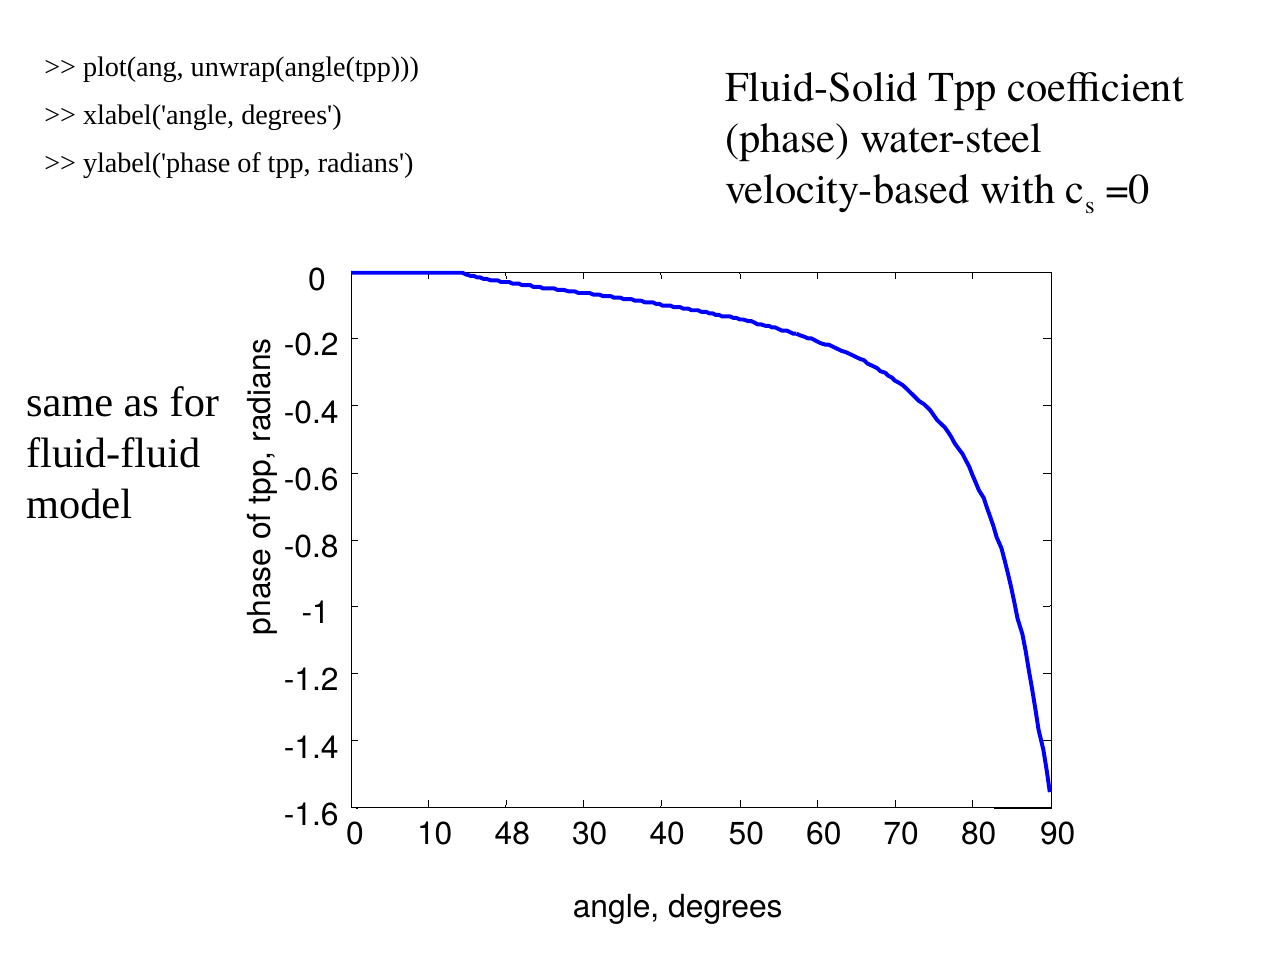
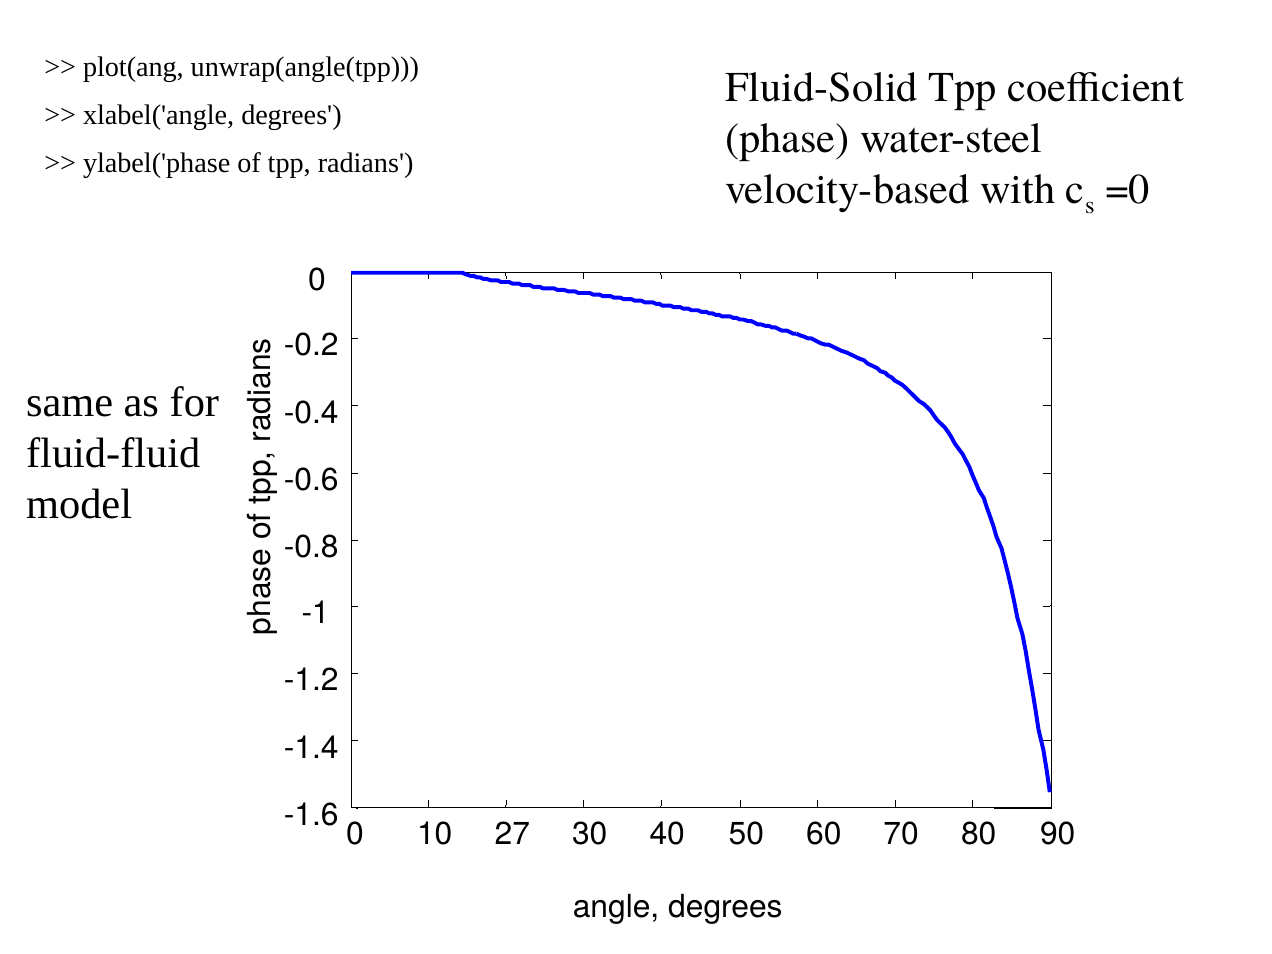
48: 48 -> 27 (512, 834)
